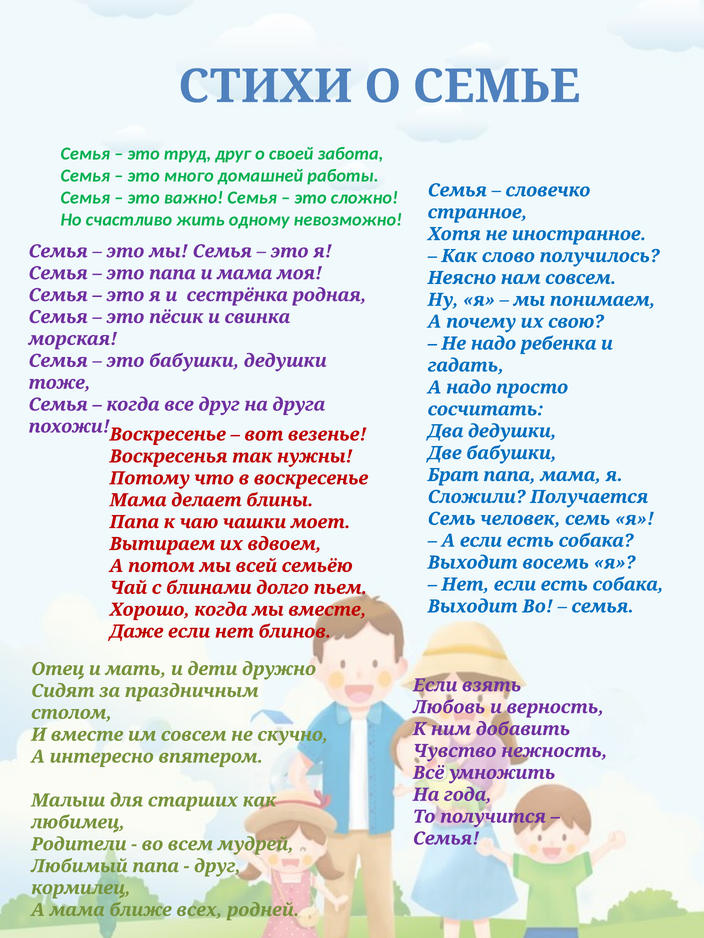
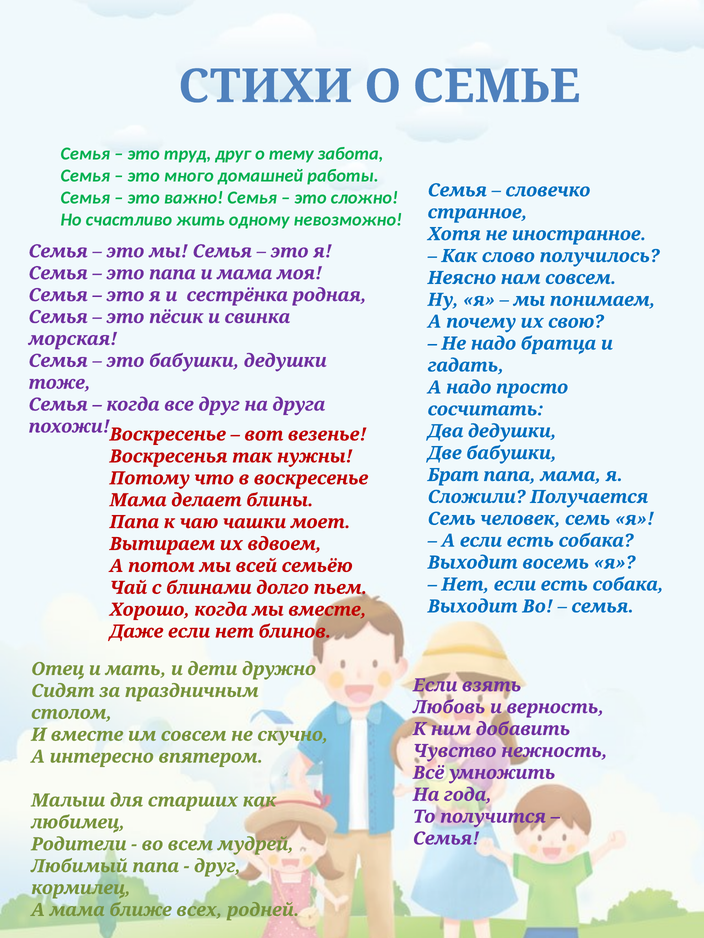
своей: своей -> тему (291, 154)
ребенка: ребенка -> братца (558, 344)
